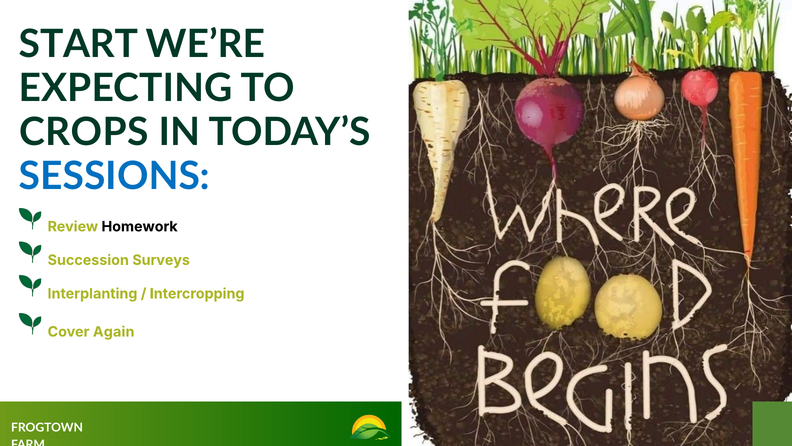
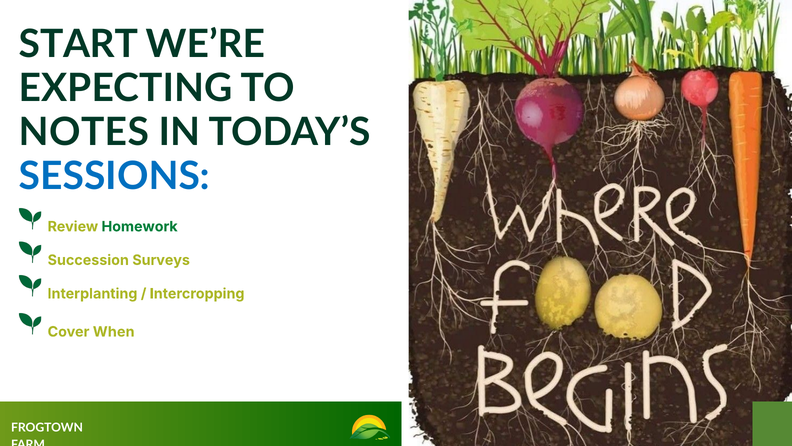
CROPS: CROPS -> NOTES (84, 132)
Homework colour: black -> green (140, 226)
Again: Again -> When (114, 331)
